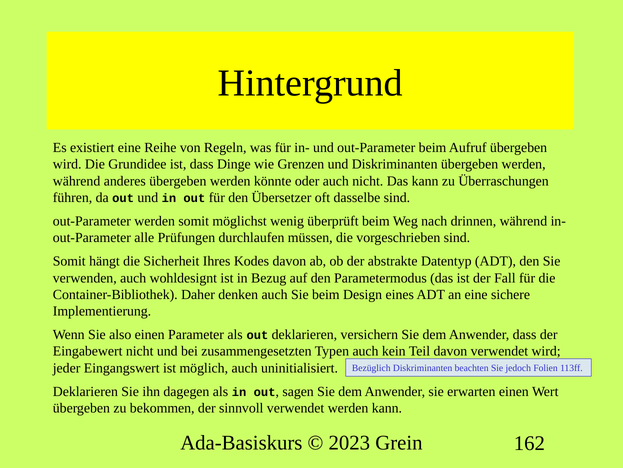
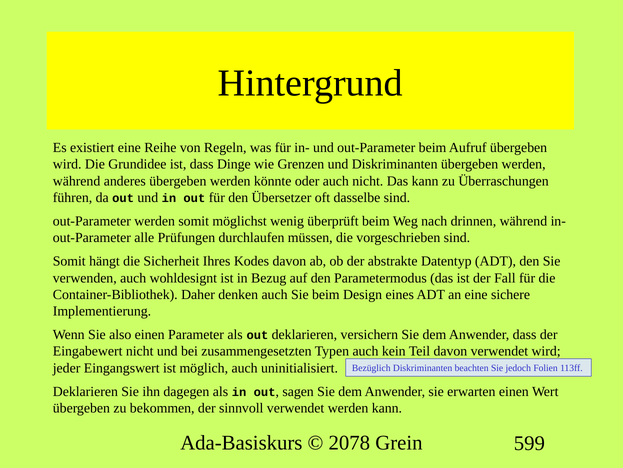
2023: 2023 -> 2078 (349, 442)
162: 162 -> 599 (529, 443)
